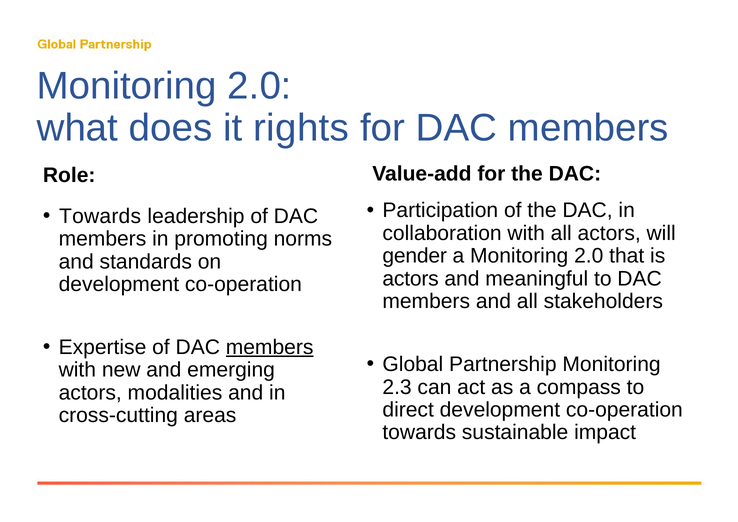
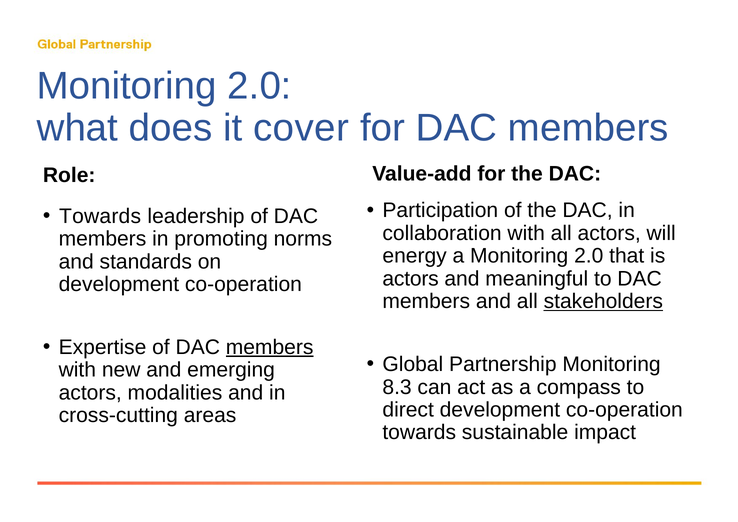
rights: rights -> cover (301, 128)
gender: gender -> energy (415, 256)
stakeholders underline: none -> present (603, 301)
2.3: 2.3 -> 8.3 (397, 387)
